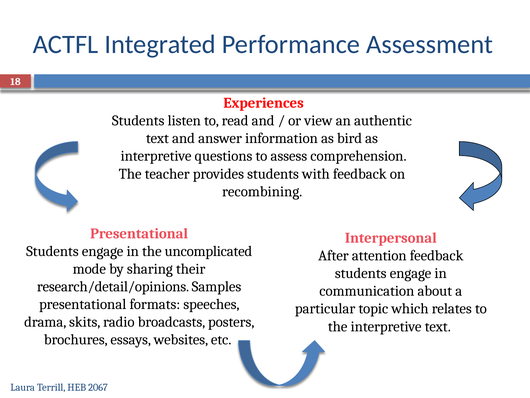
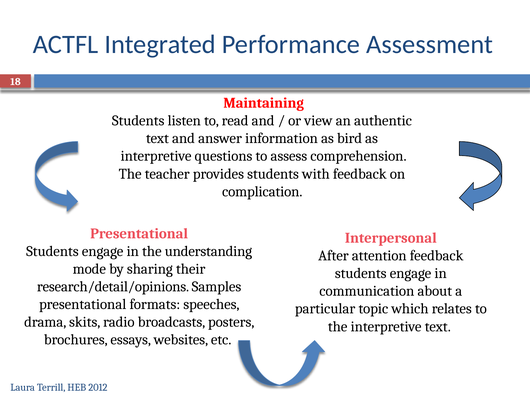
Experiences: Experiences -> Maintaining (264, 103)
recombining: recombining -> complication (262, 191)
uncomplicated: uncomplicated -> understanding (208, 251)
2067: 2067 -> 2012 (98, 387)
